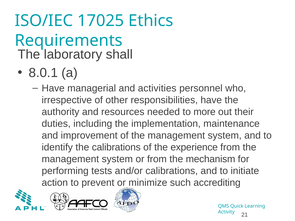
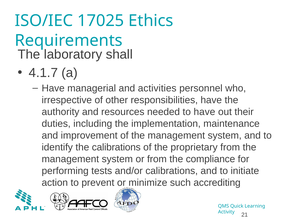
8.0.1: 8.0.1 -> 4.1.7 (43, 73)
to more: more -> have (204, 112)
experience: experience -> proprietary (194, 147)
mechanism: mechanism -> compliance (210, 159)
